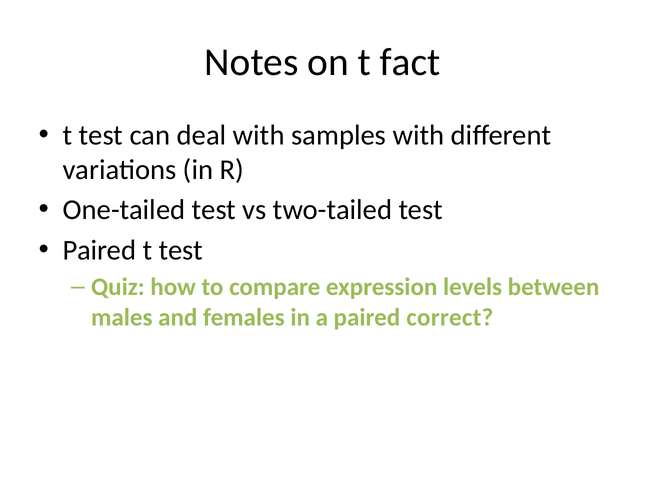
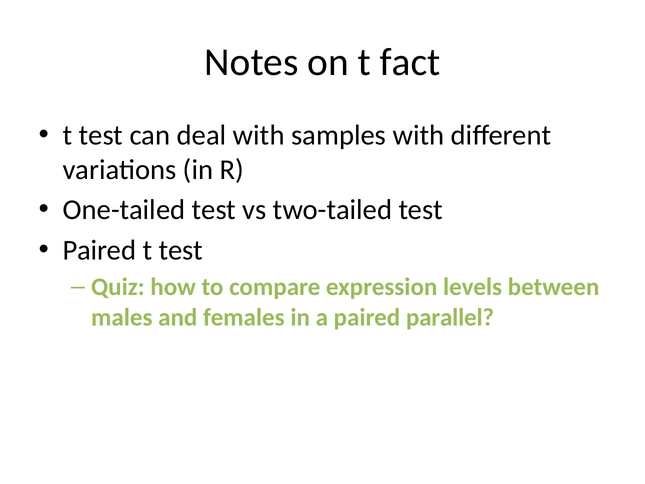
correct: correct -> parallel (450, 317)
